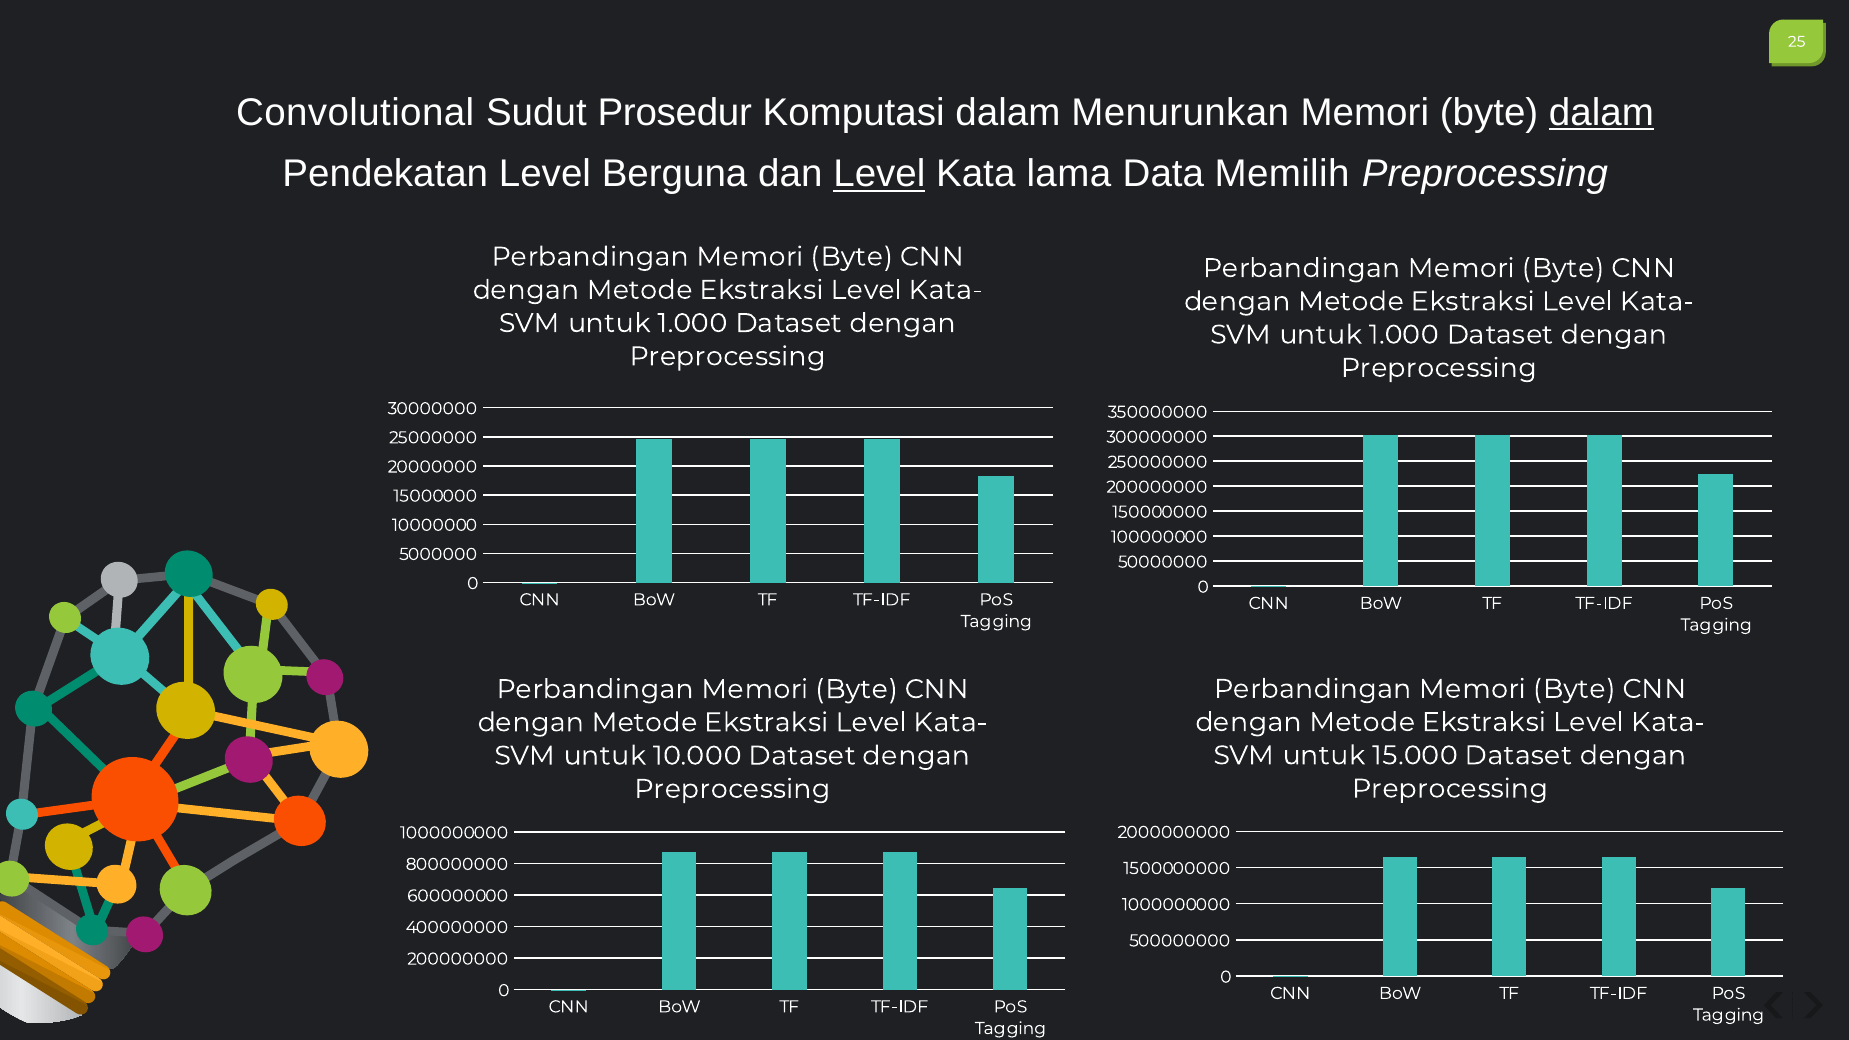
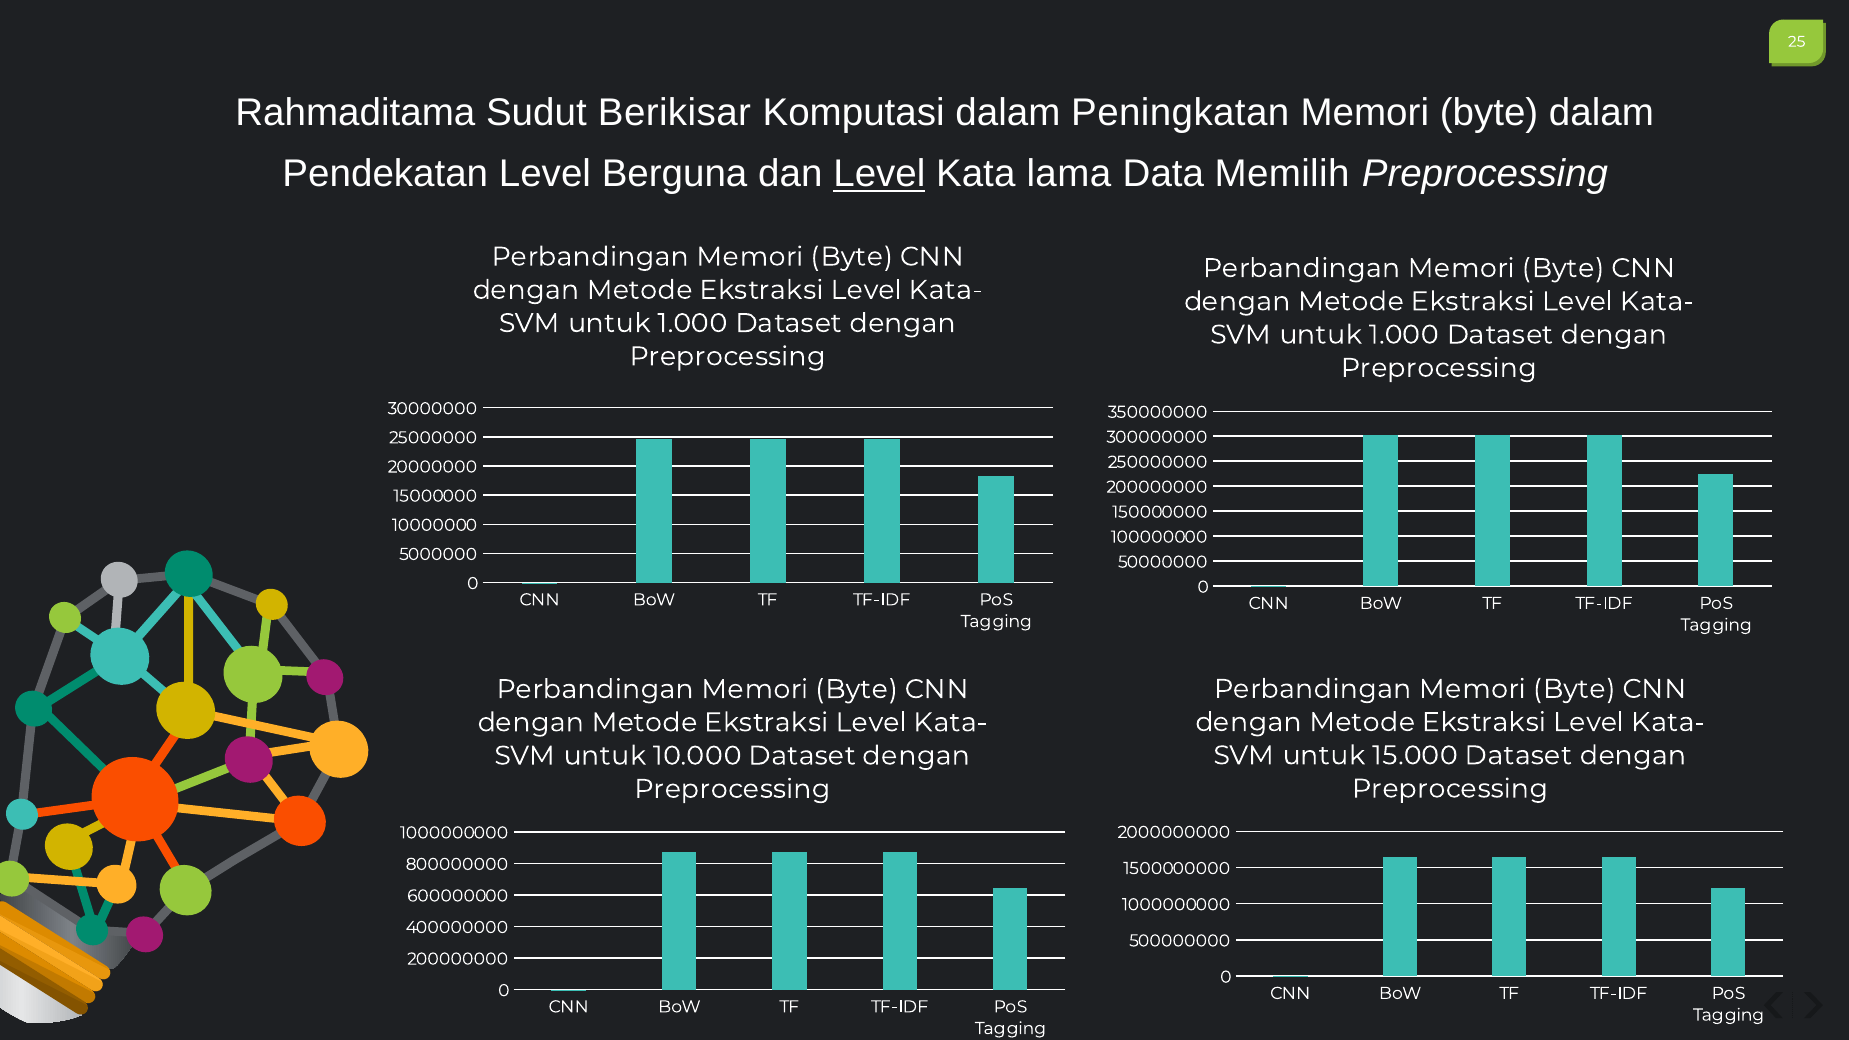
Convolutional: Convolutional -> Rahmaditama (355, 112)
Prosedur: Prosedur -> Berikisar (674, 112)
Menurunkan: Menurunkan -> Peningkatan (1180, 112)
dalam underline: present -> none (1601, 112)
